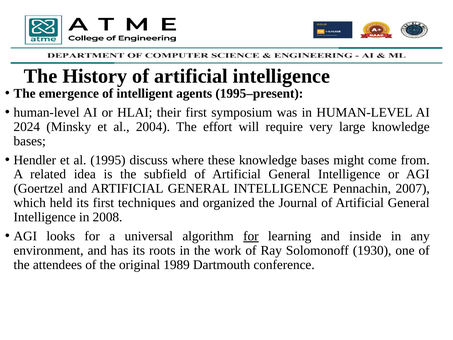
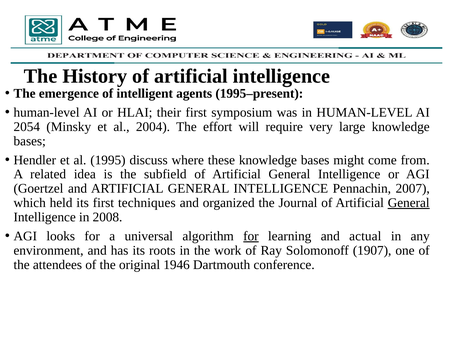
2024: 2024 -> 2054 (27, 127)
General underline: none -> present (409, 203)
inside: inside -> actual (365, 236)
1930: 1930 -> 1907 (372, 250)
1989: 1989 -> 1946 (177, 264)
